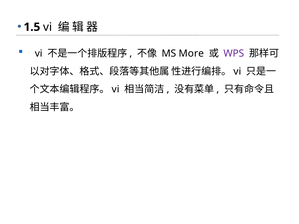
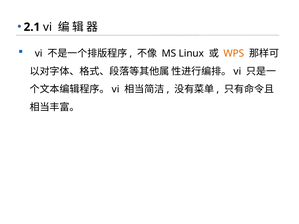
1.5: 1.5 -> 2.1 (32, 27)
More: More -> Linux (191, 53)
WPS colour: purple -> orange (234, 53)
